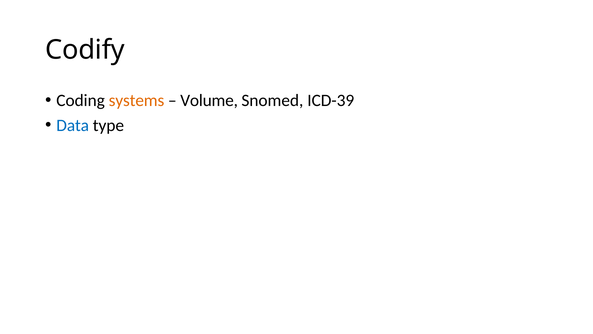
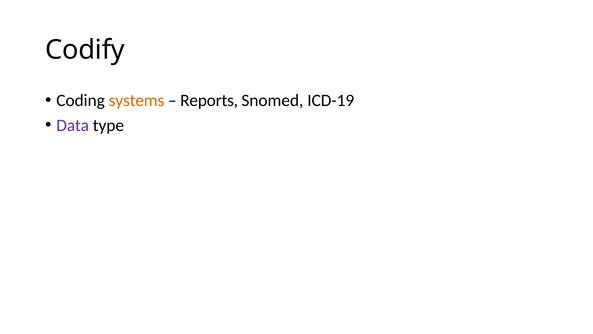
Volume: Volume -> Reports (209, 100)
ICD-39: ICD-39 -> ICD-19 (331, 100)
Data colour: blue -> purple (73, 125)
